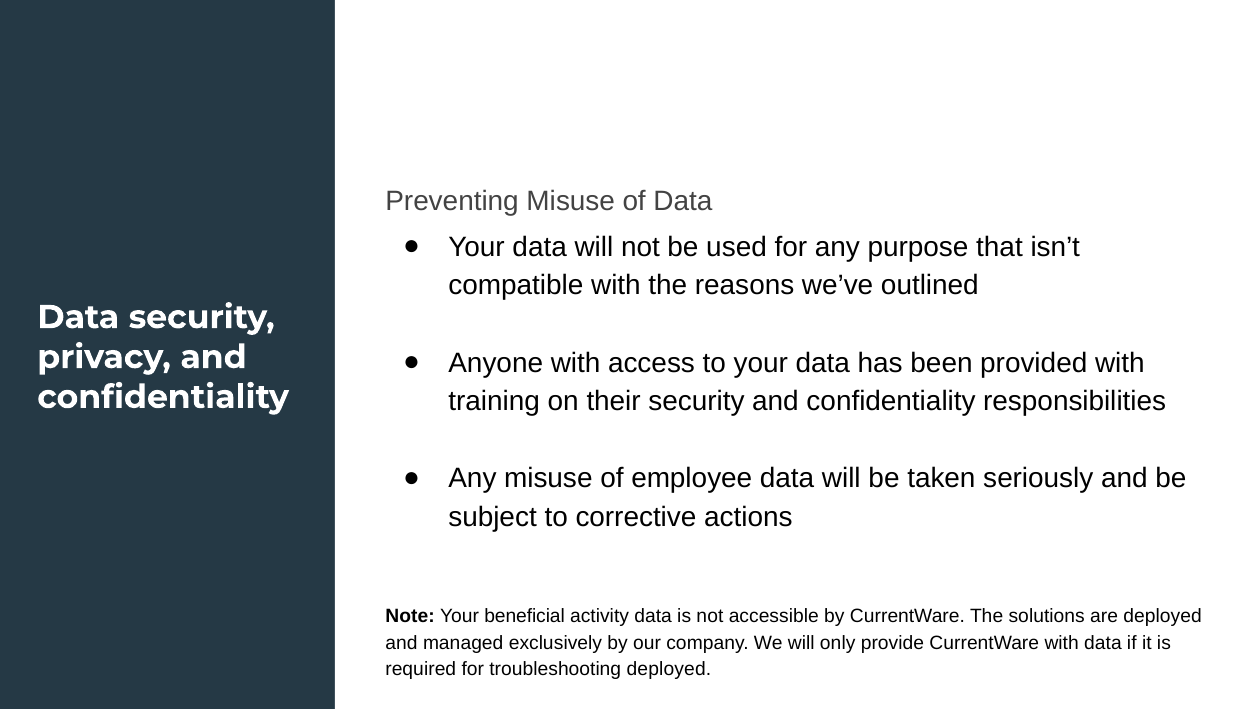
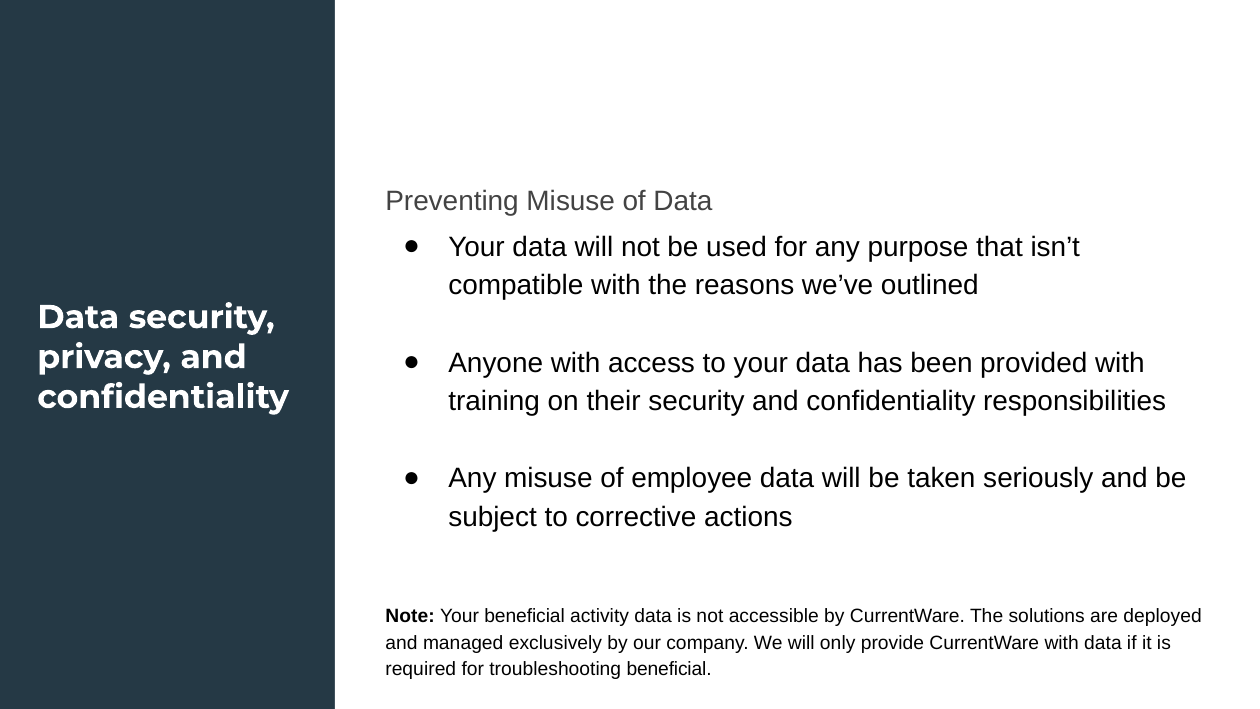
troubleshooting deployed: deployed -> beneficial (669, 669)
